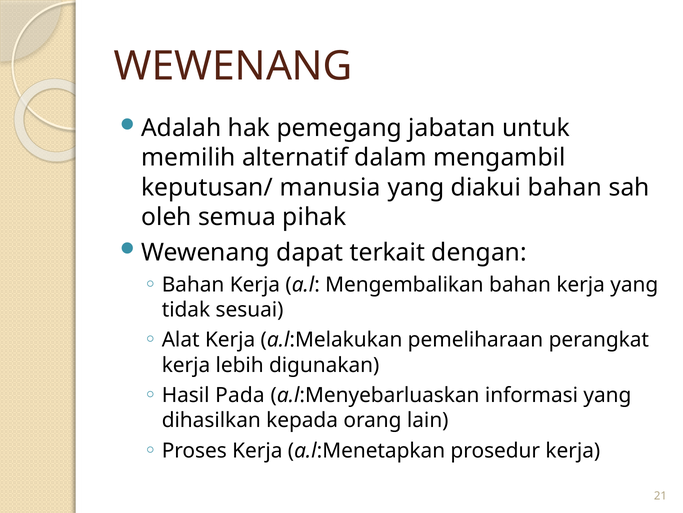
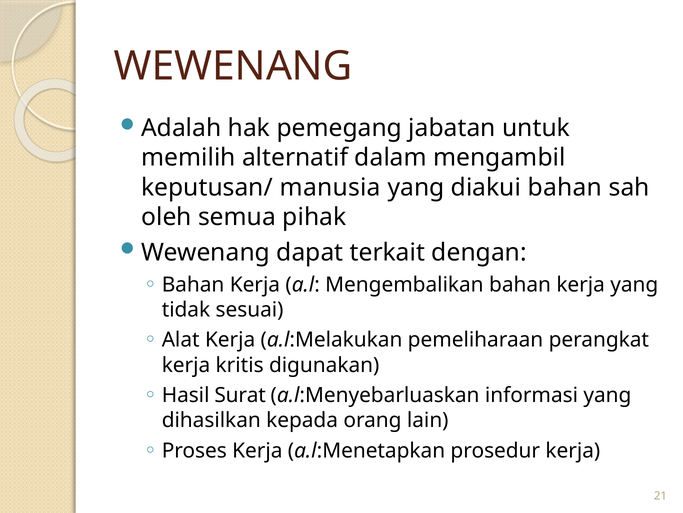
lebih: lebih -> kritis (240, 365)
Pada: Pada -> Surat (240, 395)
